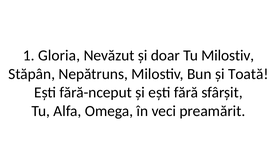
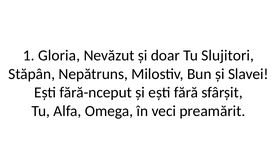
Tu Milostiv: Milostiv -> Slujitori (228, 55)
Toată: Toată -> Slavei (248, 74)
